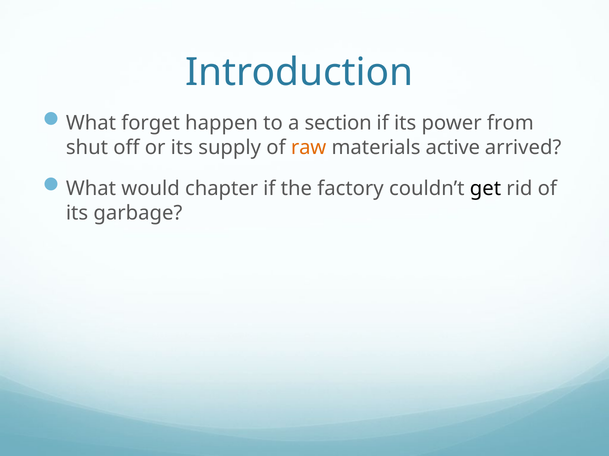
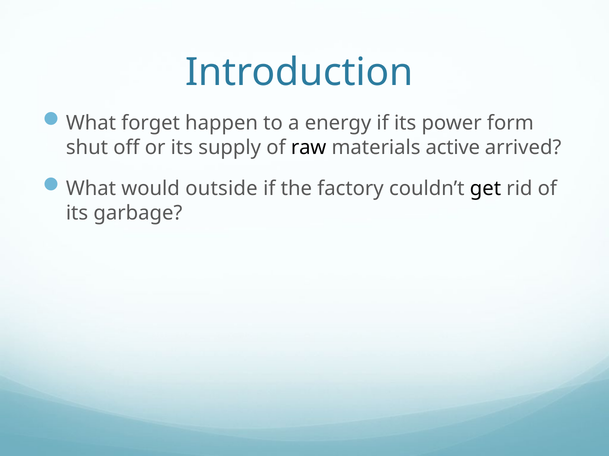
section: section -> energy (338, 123)
from: from -> form (510, 123)
raw colour: orange -> black (309, 148)
chapter: chapter -> outside (221, 189)
